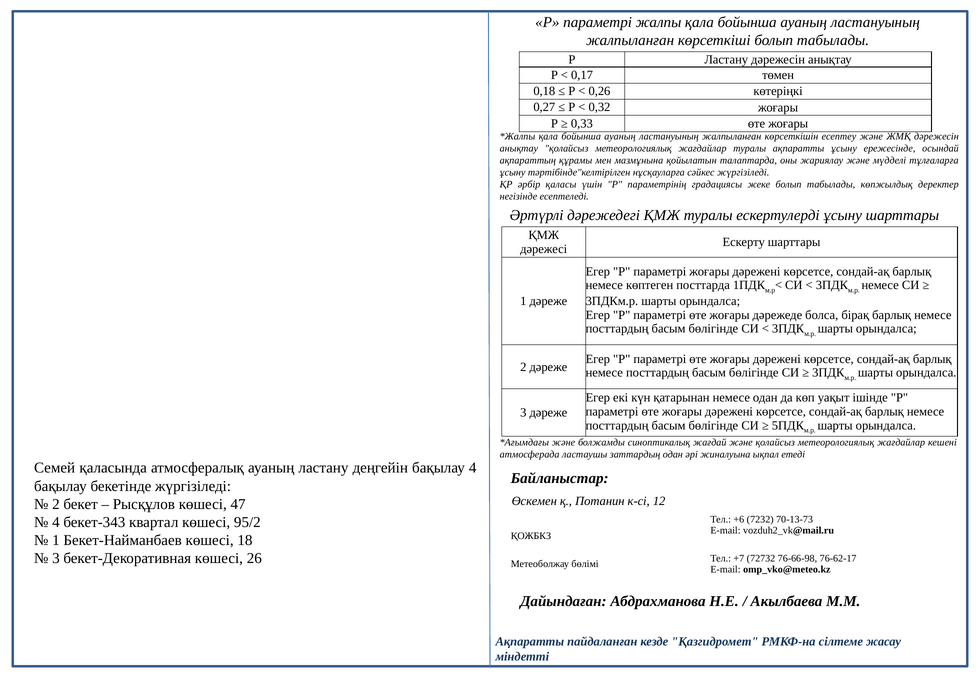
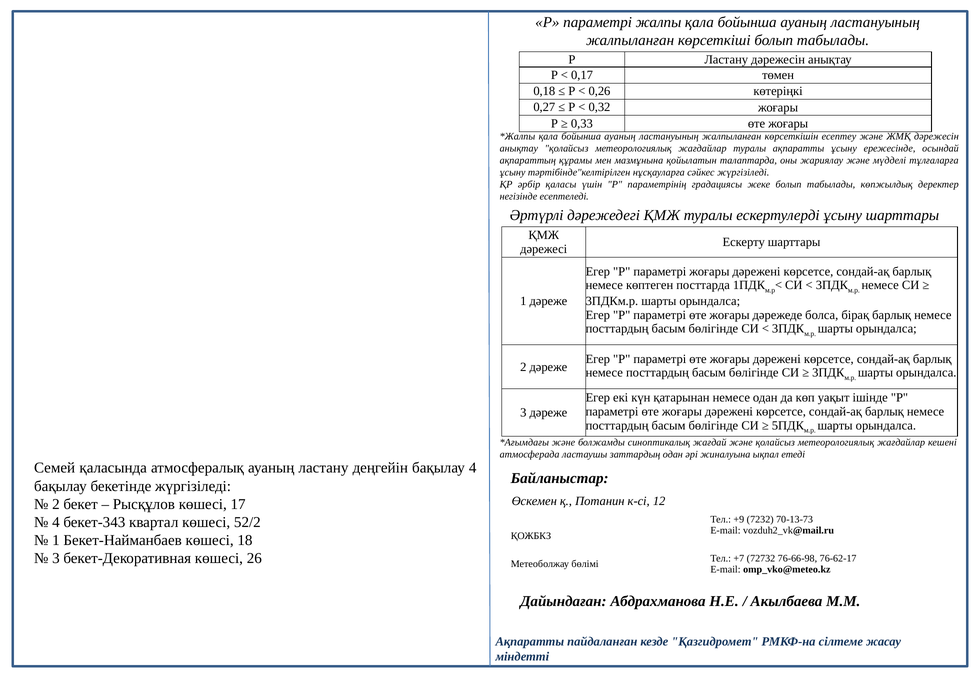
47: 47 -> 17 (238, 505)
+6: +6 -> +9 (739, 520)
95/2: 95/2 -> 52/2 (247, 523)
